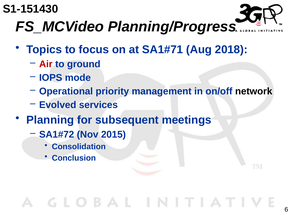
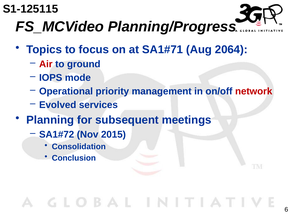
S1-151430: S1-151430 -> S1-125115 (30, 9)
2018: 2018 -> 2064 (231, 49)
network colour: black -> red (254, 91)
